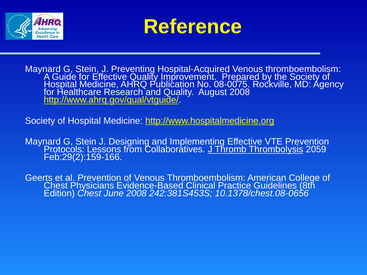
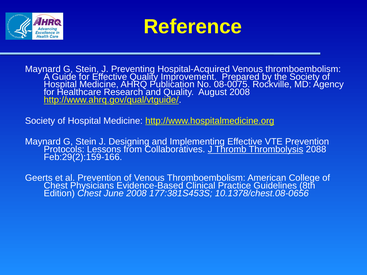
2059: 2059 -> 2088 (316, 149)
242:381S453S: 242:381S453S -> 177:381S453S (181, 194)
